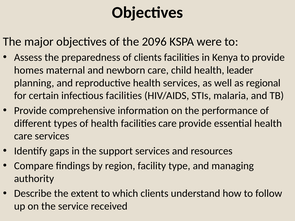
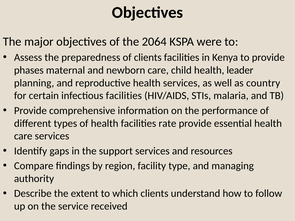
2096: 2096 -> 2064 (154, 42)
homes: homes -> phases (29, 70)
regional: regional -> country (263, 83)
facilities care: care -> rate (167, 123)
